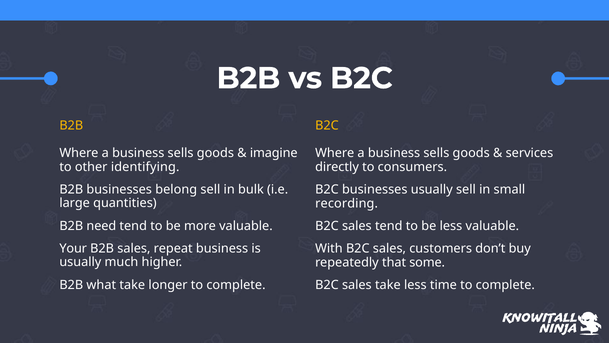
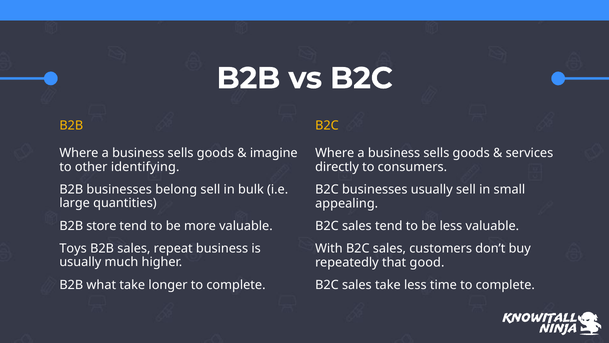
recording: recording -> appealing (347, 203)
need: need -> store (101, 226)
Your: Your -> Toys (73, 248)
some: some -> good (427, 262)
